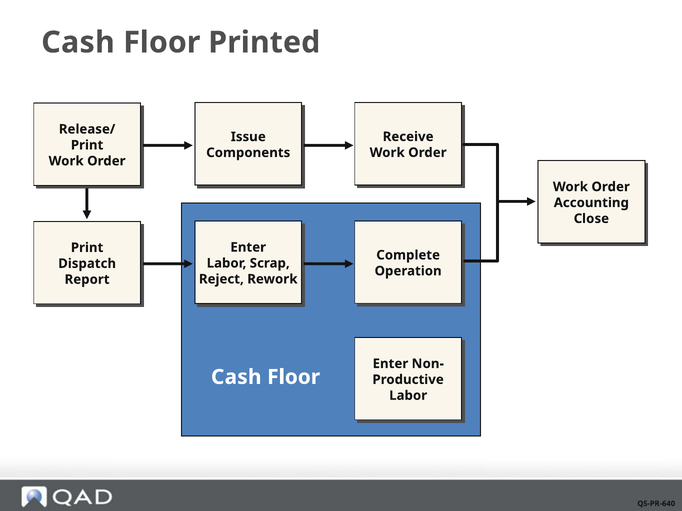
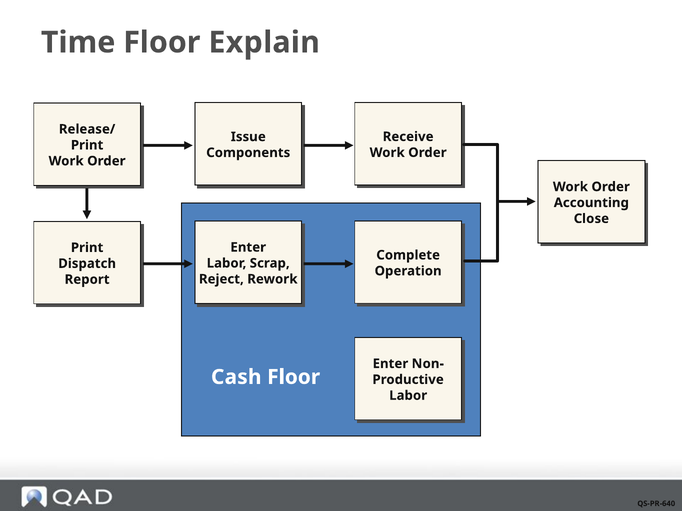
Cash: Cash -> Time (78, 42)
Printed: Printed -> Explain (264, 42)
